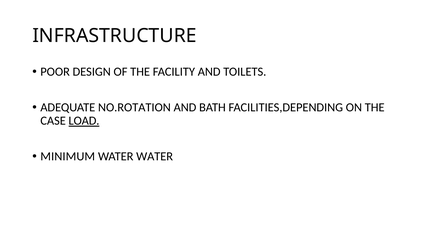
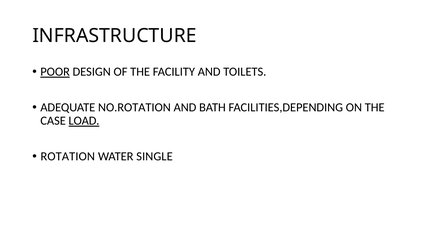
POOR underline: none -> present (55, 72)
MINIMUM: MINIMUM -> ROTATION (68, 157)
WATER WATER: WATER -> SINGLE (155, 157)
